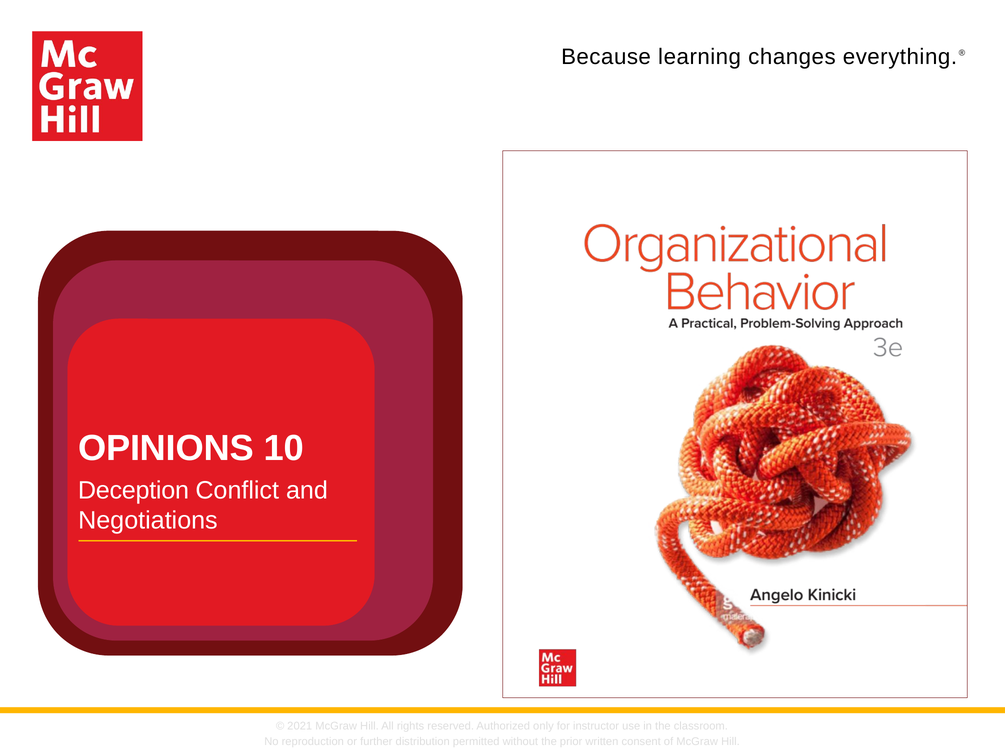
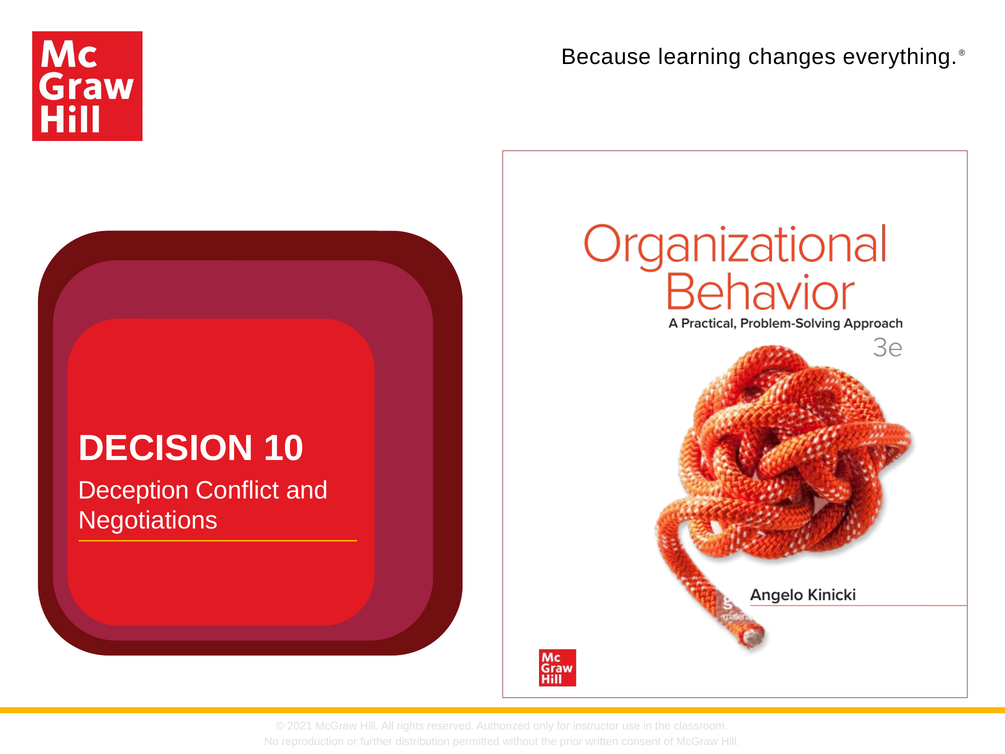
OPINIONS: OPINIONS -> DECISION (166, 448)
